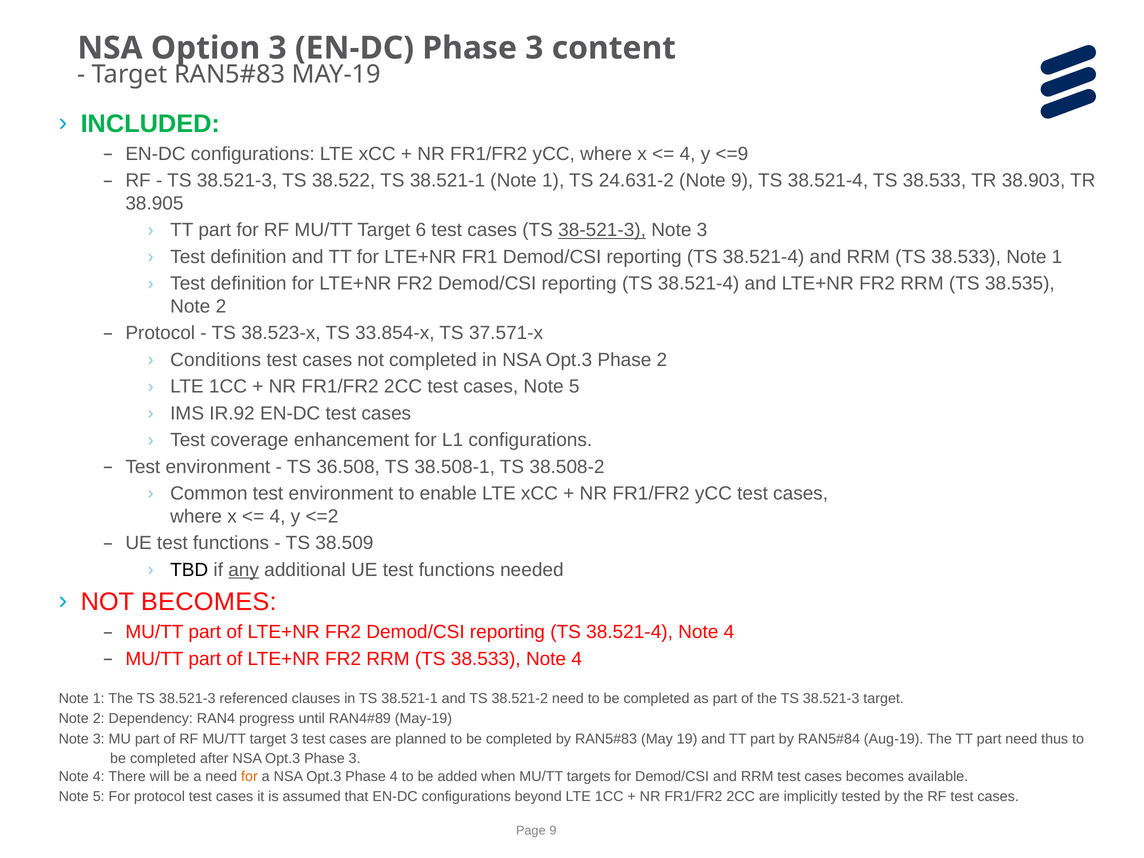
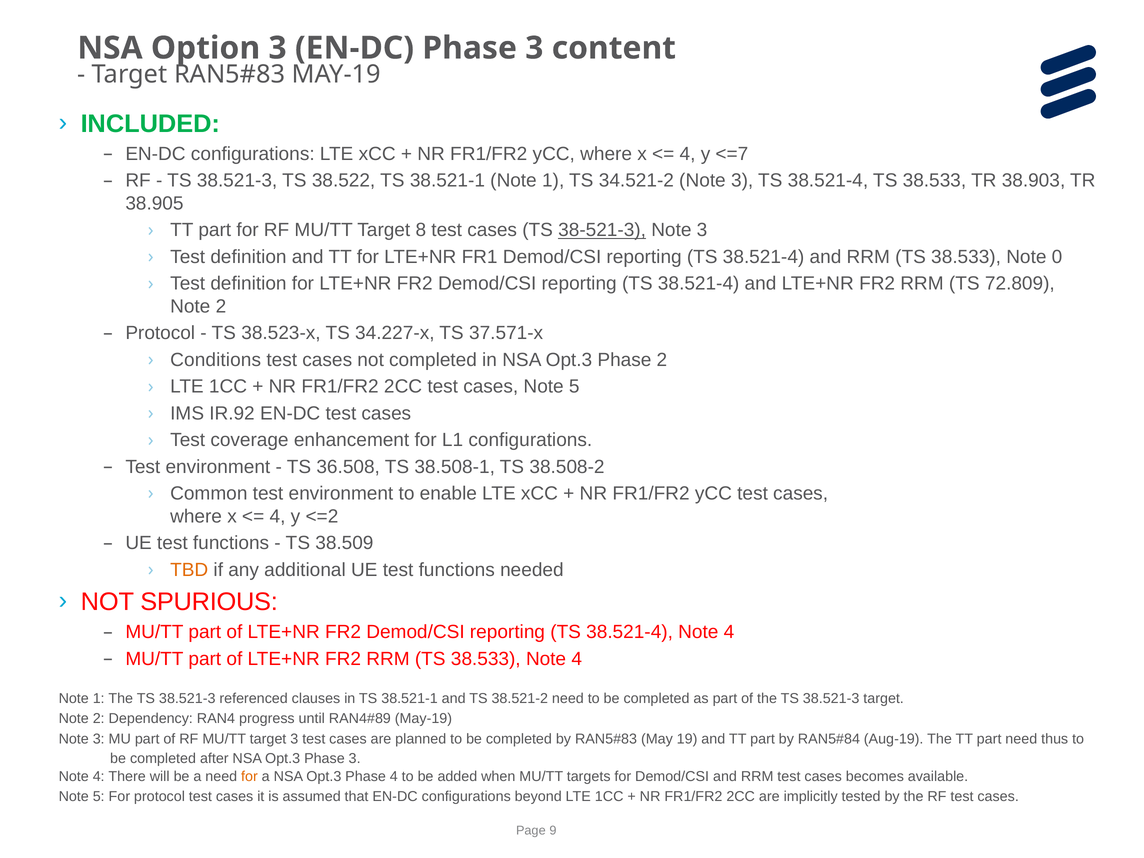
<=9: <=9 -> <=7 (732, 154)
24.631-2: 24.631-2 -> 34.521-2 (636, 181)
9: 9 -> 3 (742, 181)
6: 6 -> 8 (421, 230)
38.533 Note 1: 1 -> 0 (1057, 257)
38.535: 38.535 -> 72.809 (1020, 284)
33.854-x: 33.854-x -> 34.227-x (395, 333)
TBD colour: black -> orange (189, 570)
any underline: present -> none (244, 570)
NOT BECOMES: BECOMES -> SPURIOUS (209, 602)
